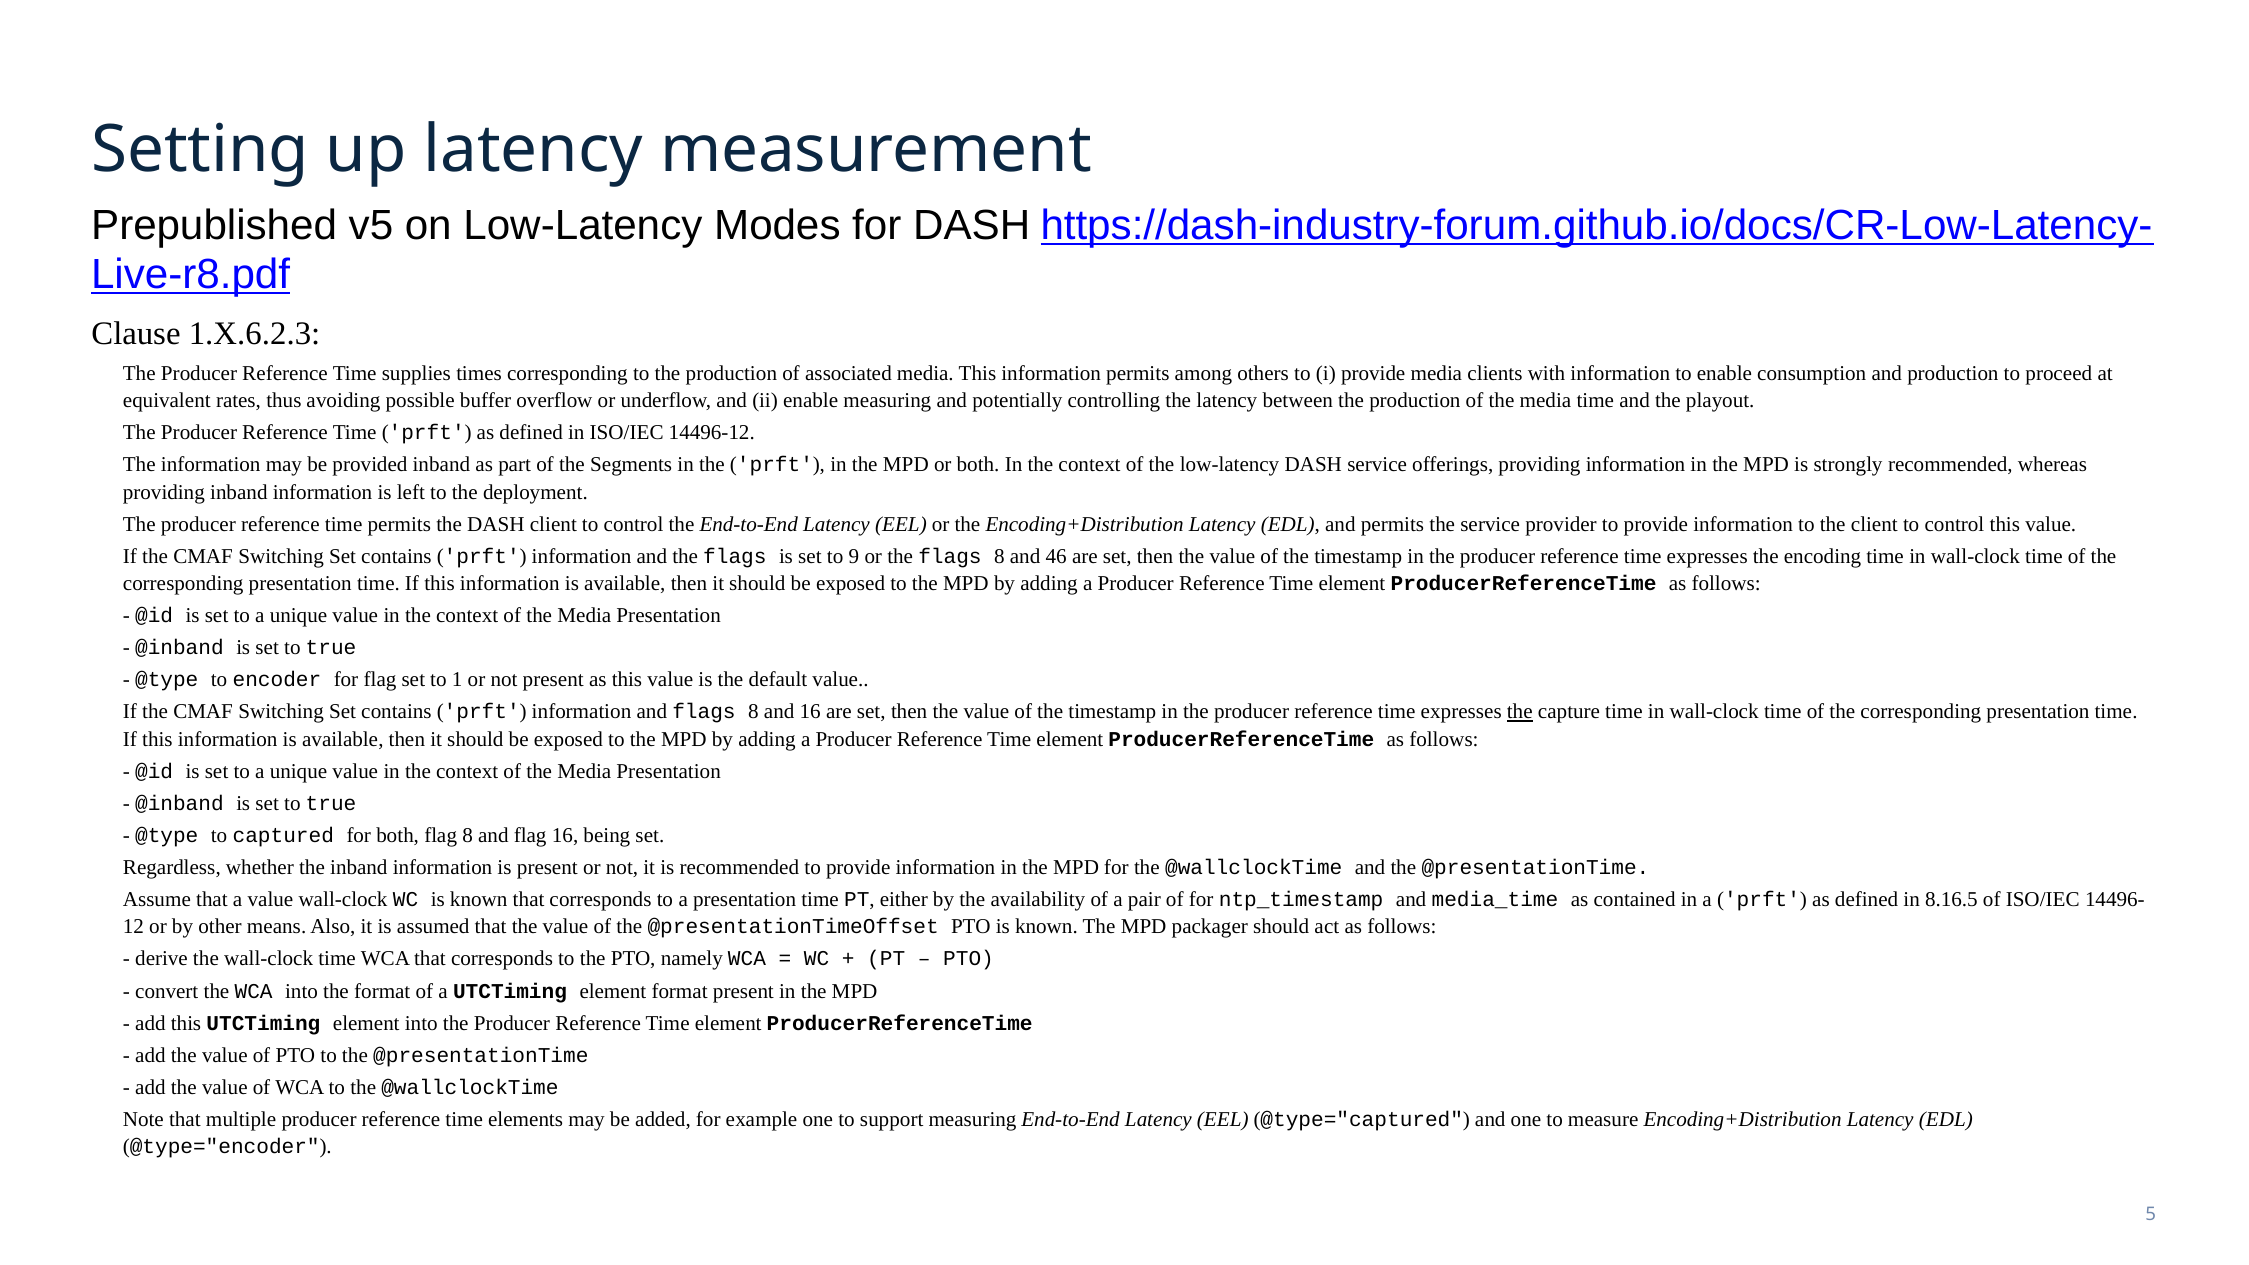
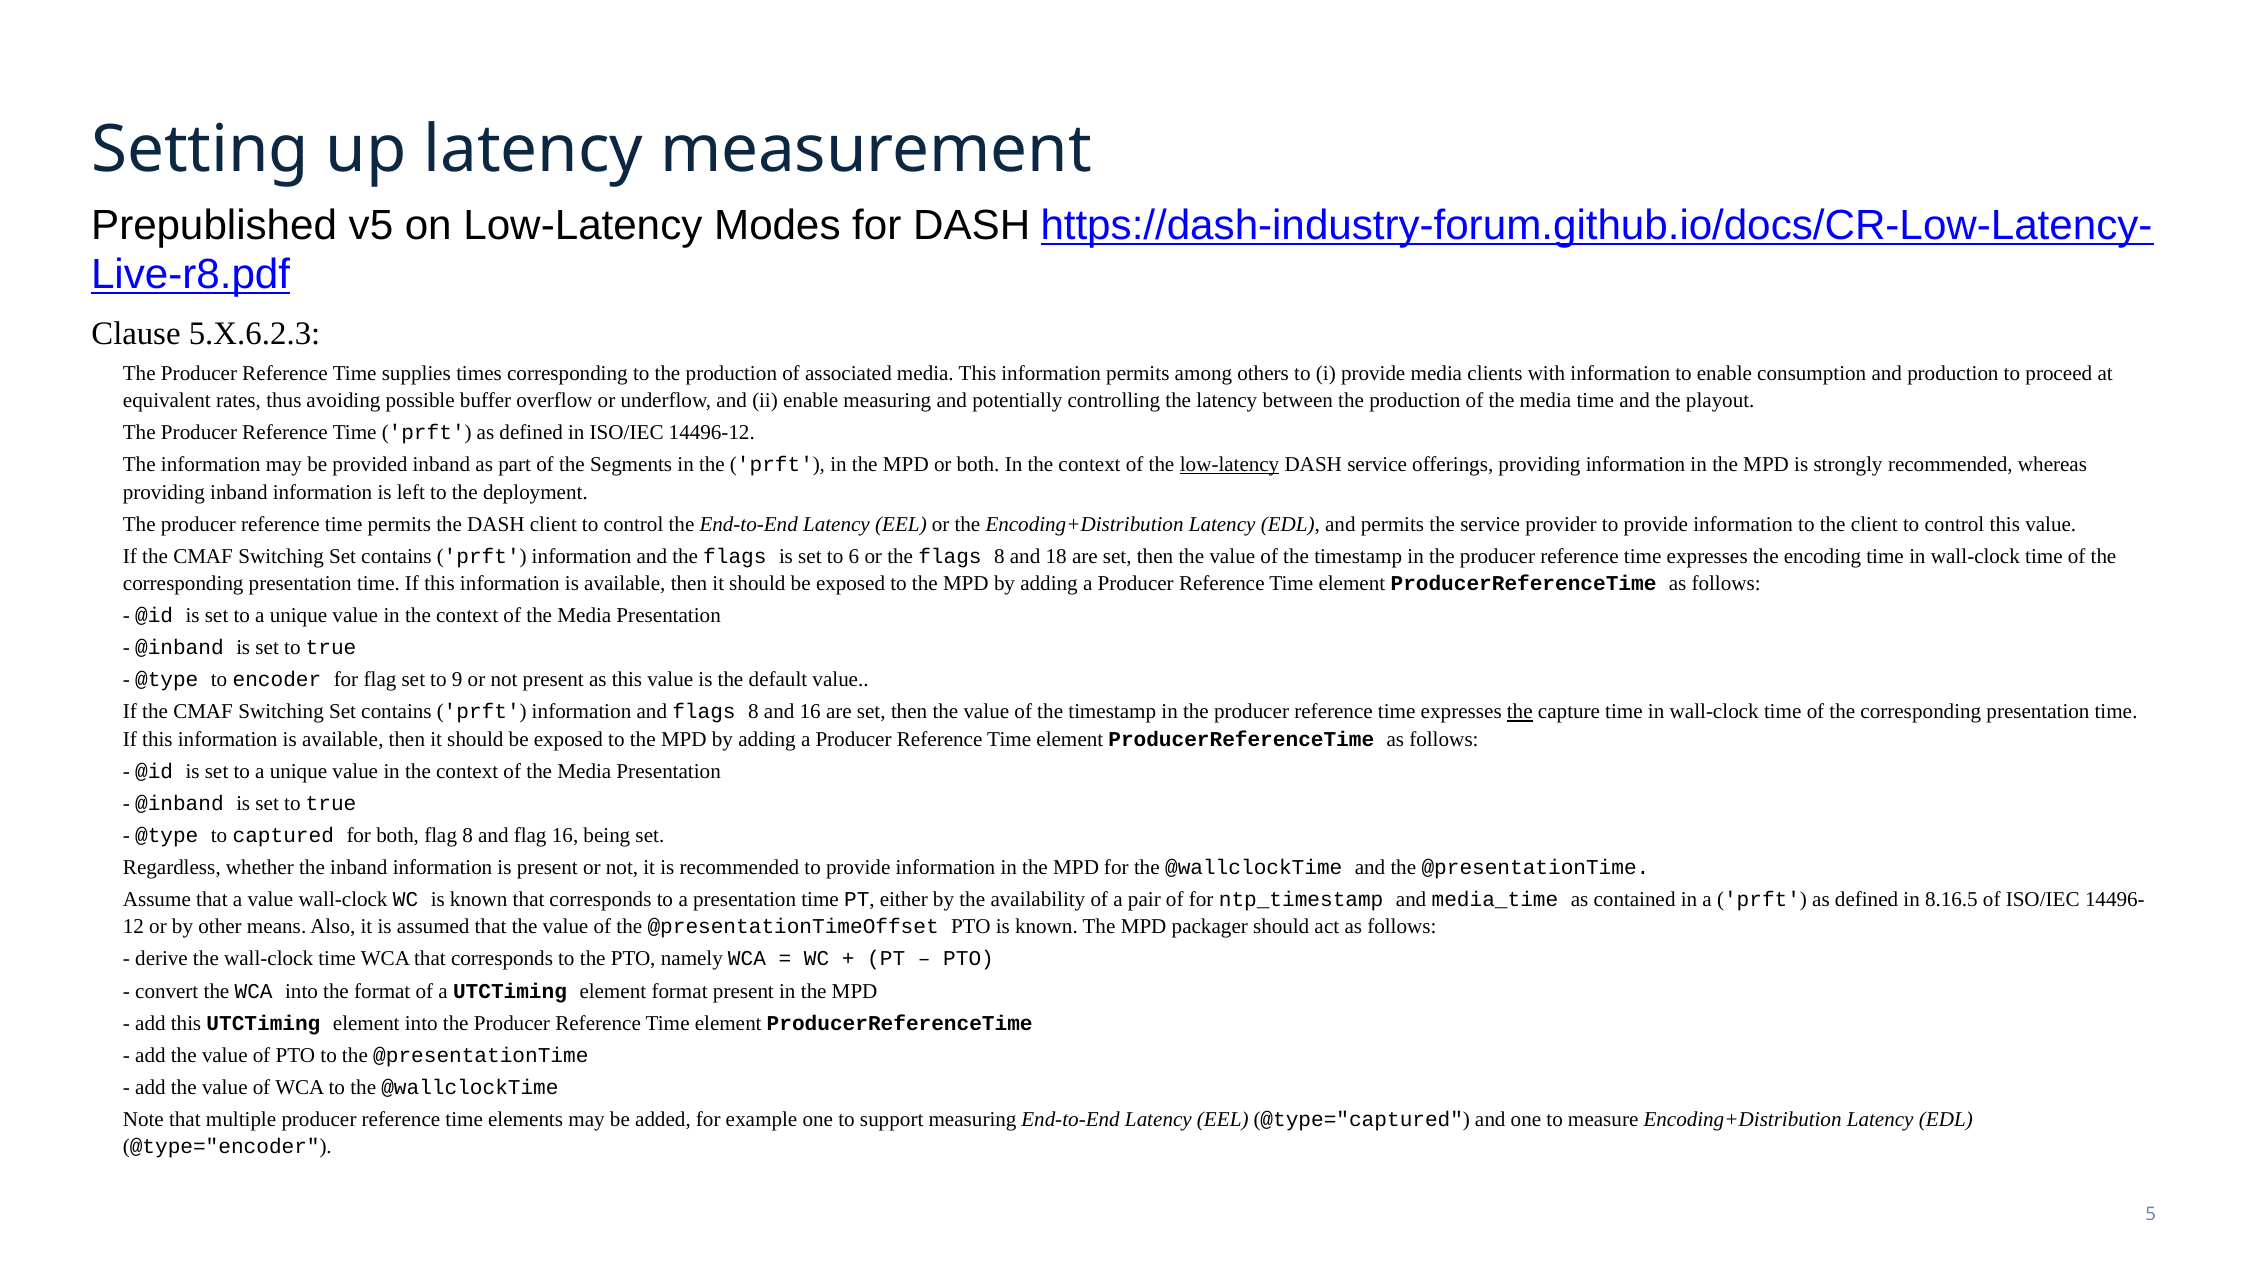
1.X.6.2.3: 1.X.6.2.3 -> 5.X.6.2.3 (255, 333)
low-latency underline: none -> present (1230, 465)
9: 9 -> 6 (854, 556)
46: 46 -> 18 (1056, 556)
1: 1 -> 9 (457, 680)
